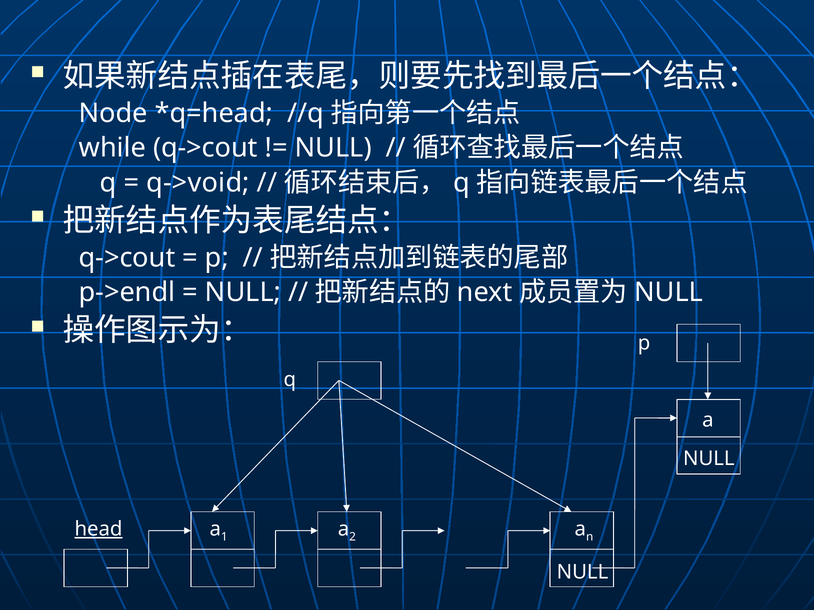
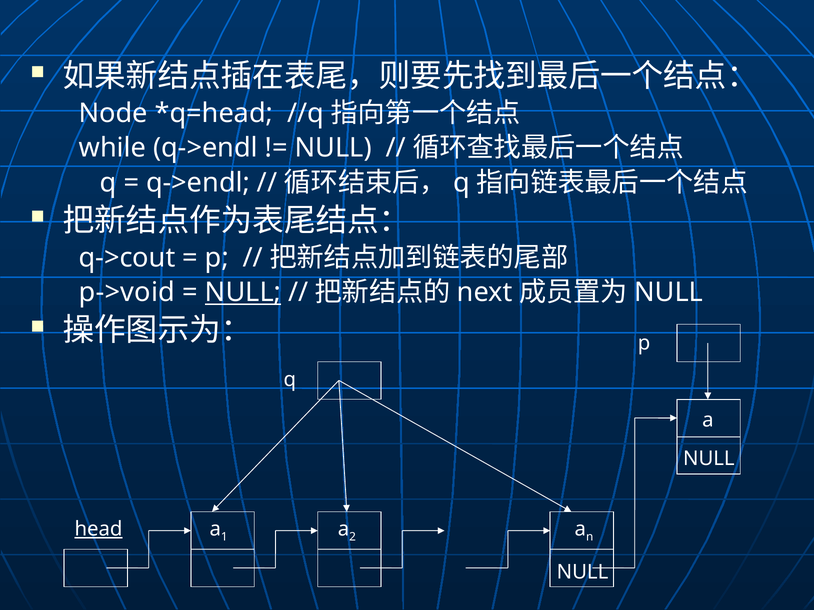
while q->cout: q->cout -> q->endl (205, 148)
q->void: q->void -> q->endl (198, 183)
p->endl: p->endl -> p->void (127, 293)
NULL underline: none -> present (243, 293)
